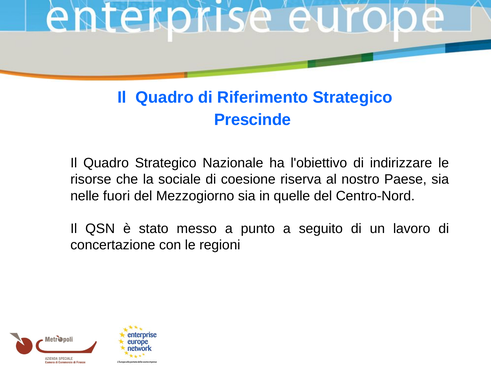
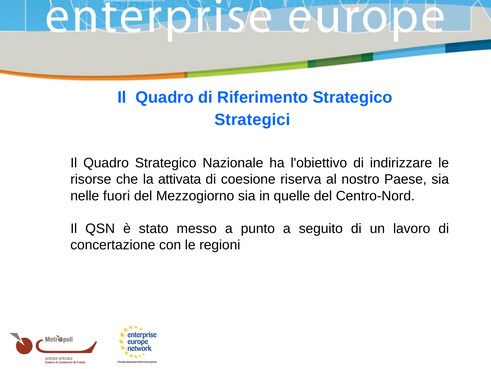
Prescinde: Prescinde -> Strategici (252, 120)
sociale: sociale -> attivata (180, 179)
